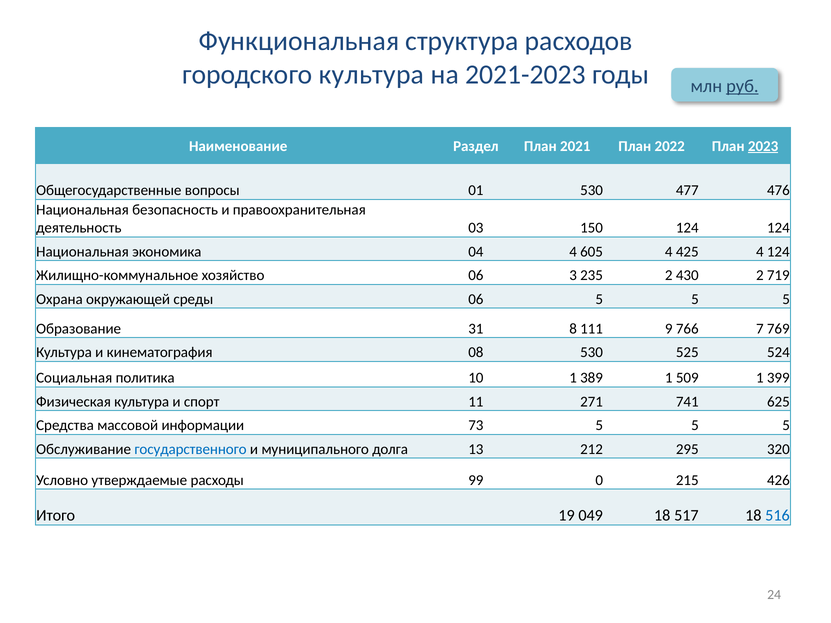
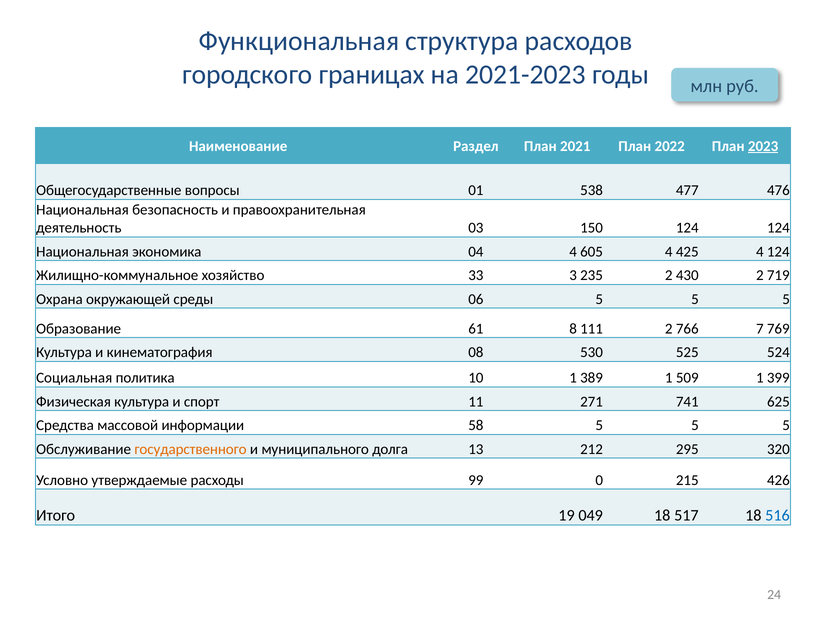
городского культура: культура -> границах (372, 75)
руб underline: present -> none (742, 86)
01 530: 530 -> 538 (592, 190)
хозяйство 06: 06 -> 33 (476, 275)
31: 31 -> 61 (476, 329)
111 9: 9 -> 2 (669, 329)
73: 73 -> 58 (476, 426)
государственного colour: blue -> orange (191, 449)
